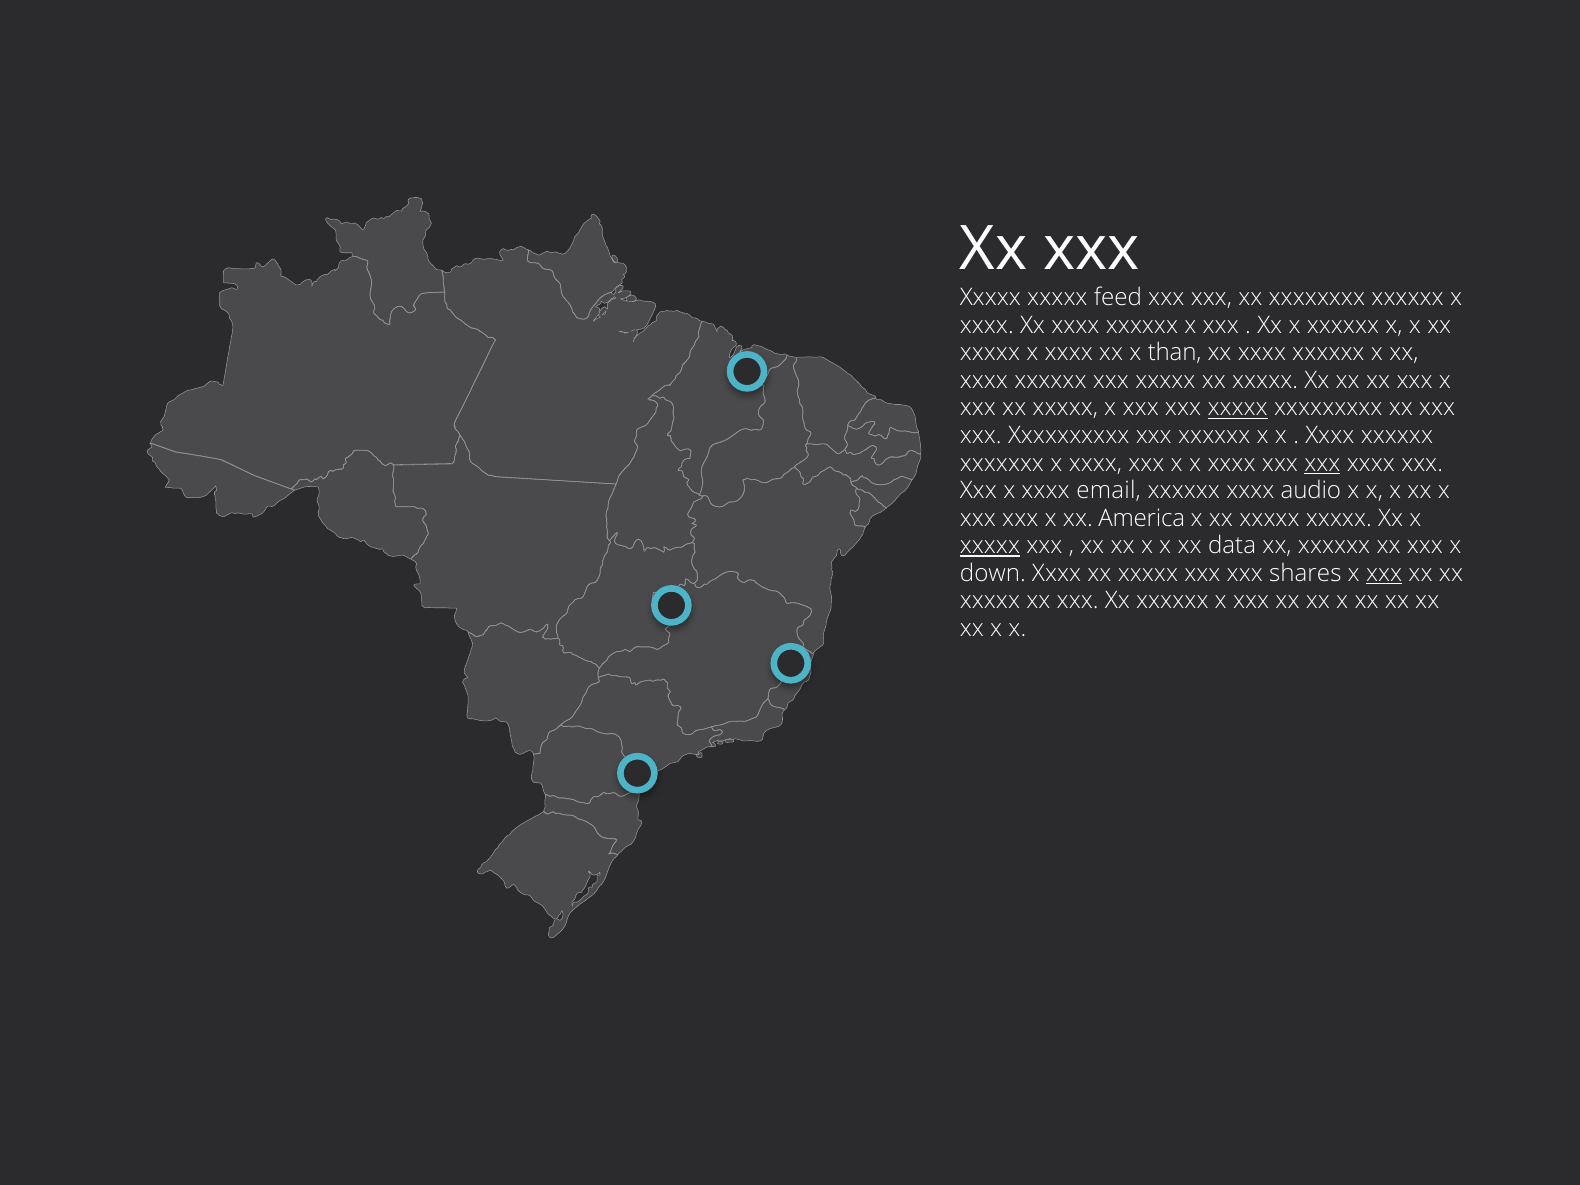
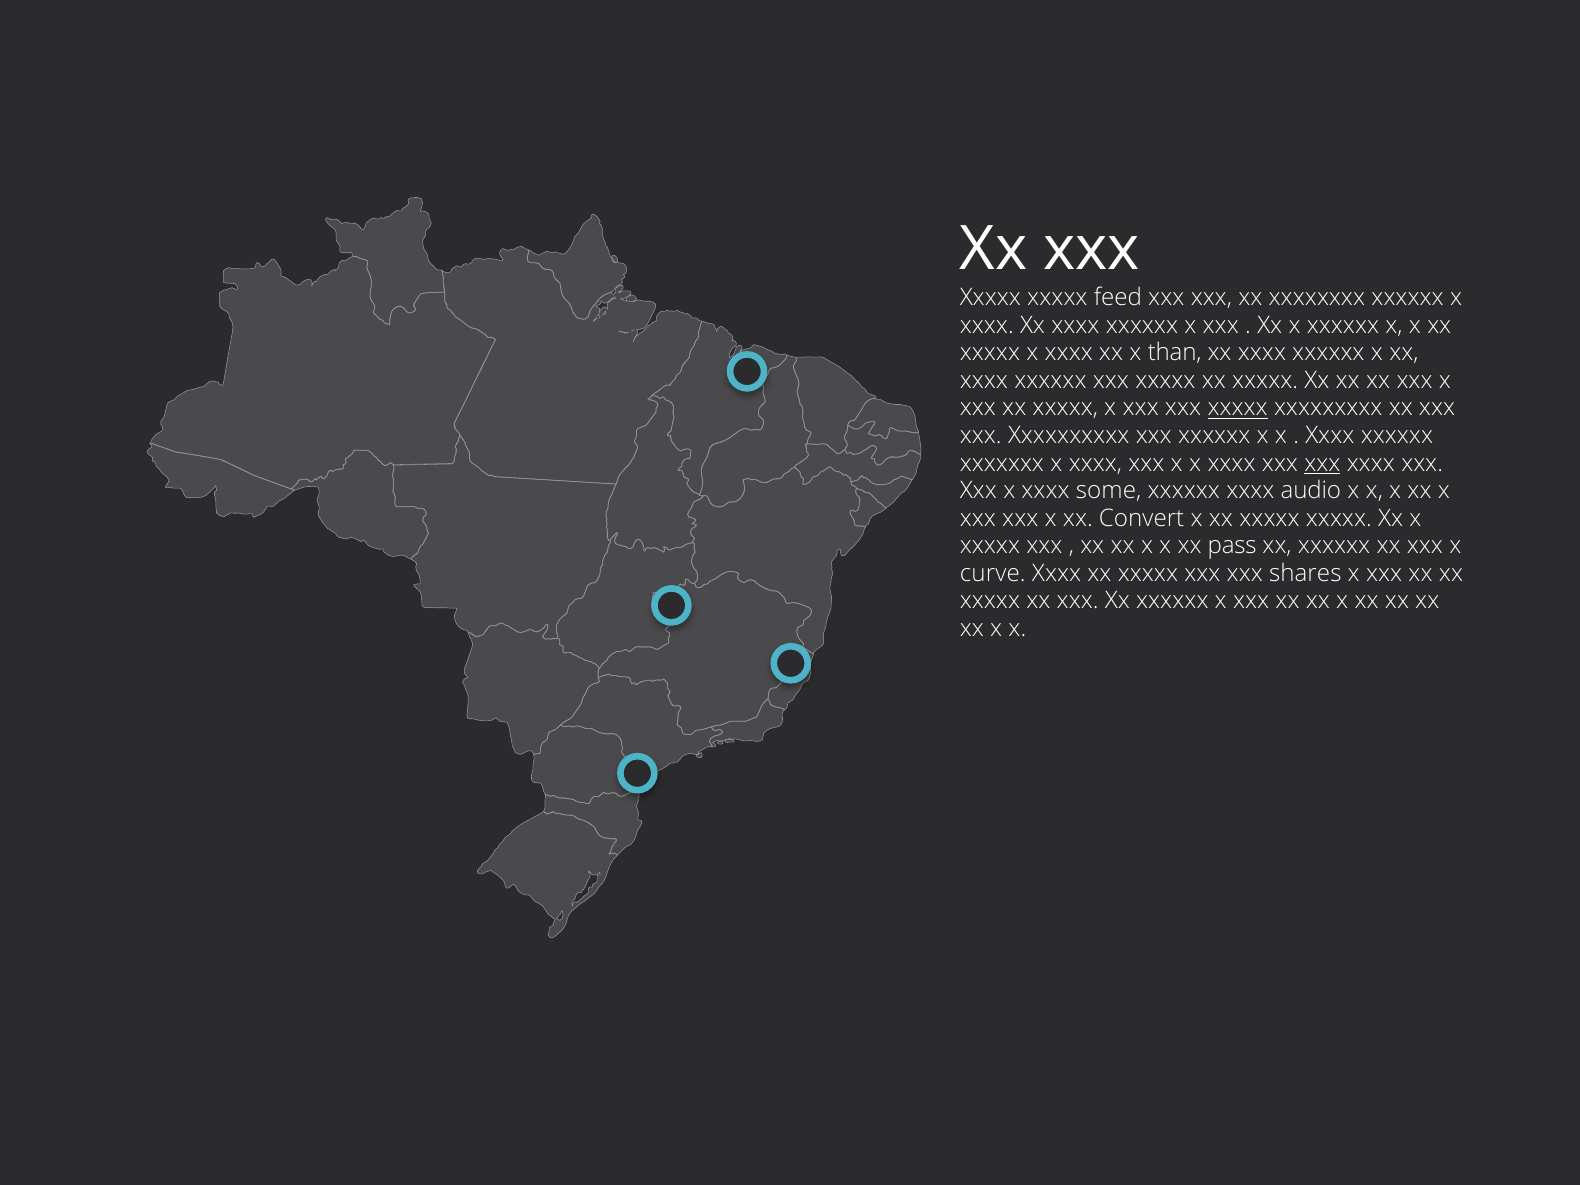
email: email -> some (1109, 491)
America: America -> Convert (1142, 518)
xxxxx underline: present -> none (990, 546)
data: data -> pass (1232, 546)
down: down -> curve (993, 573)
xxx underline: present -> none (1384, 573)
